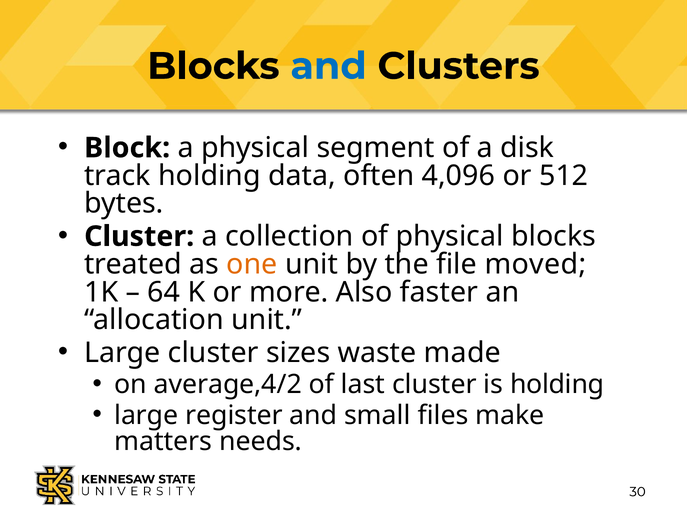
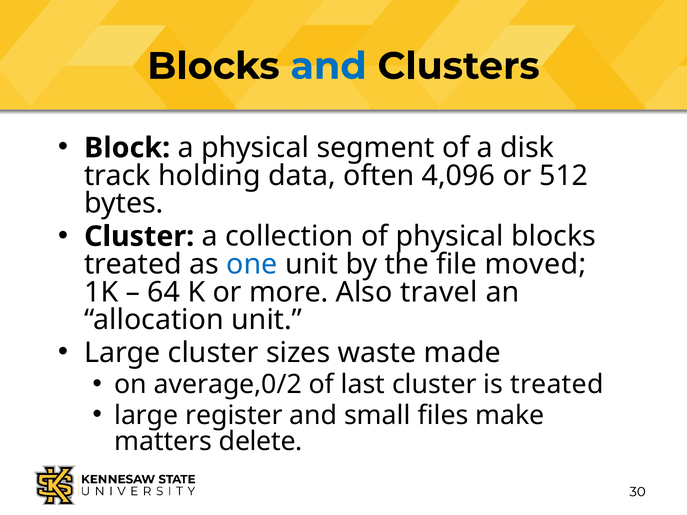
one colour: orange -> blue (252, 264)
faster: faster -> travel (439, 292)
average,4/2: average,4/2 -> average,0/2 (228, 385)
is holding: holding -> treated (557, 385)
needs: needs -> delete (261, 442)
